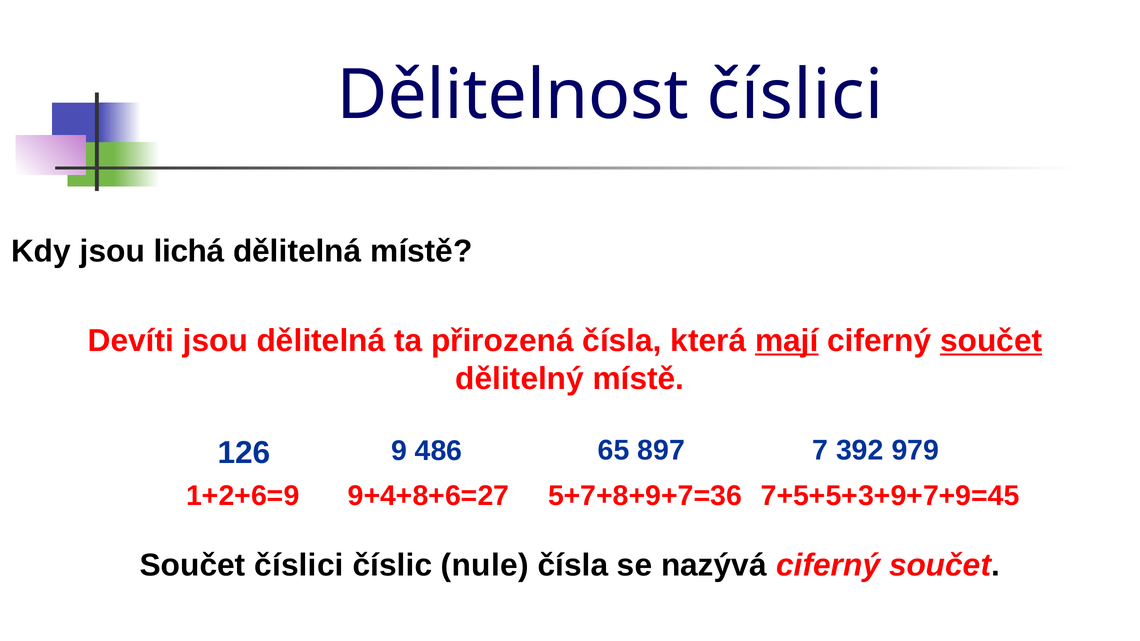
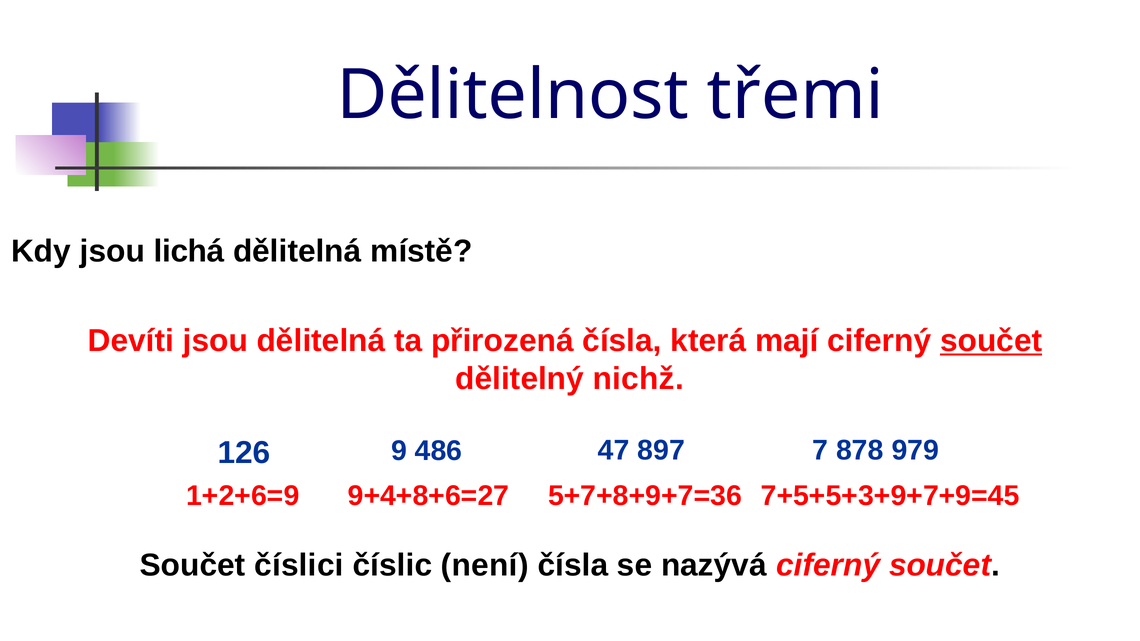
Dělitelnost číslici: číslici -> třemi (795, 96)
mají underline: present -> none (787, 341)
dělitelný místě: místě -> nichž (638, 379)
65: 65 -> 47 (614, 451)
392: 392 -> 878 (860, 451)
nule: nule -> není (485, 565)
